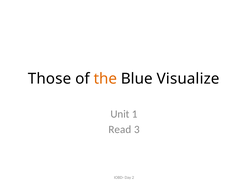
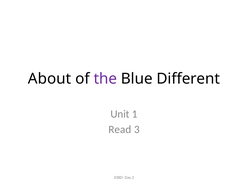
Those: Those -> About (50, 79)
the colour: orange -> purple (105, 79)
Visualize: Visualize -> Different (188, 79)
